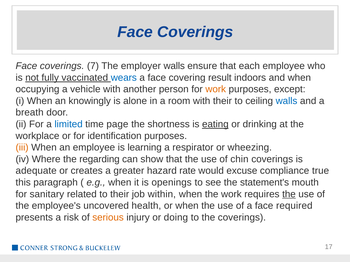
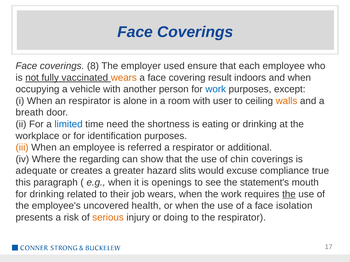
7: 7 -> 8 (93, 66)
employer walls: walls -> used (174, 66)
wears colour: blue -> orange (124, 78)
work colour: orange -> blue (216, 89)
an knowingly: knowingly -> respirator (90, 101)
with their: their -> user (222, 101)
walls colour: blue -> orange (287, 101)
page: page -> need (117, 124)
eating underline: present -> none (215, 124)
learning: learning -> referred (145, 148)
wheezing: wheezing -> additional (250, 148)
rate: rate -> slits (188, 171)
for sanitary: sanitary -> drinking (47, 194)
job within: within -> wears (162, 194)
required: required -> isolation (294, 206)
the coverings: coverings -> respirator (242, 218)
